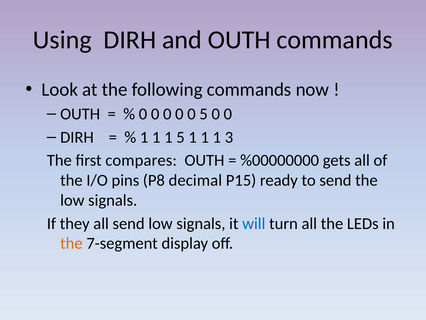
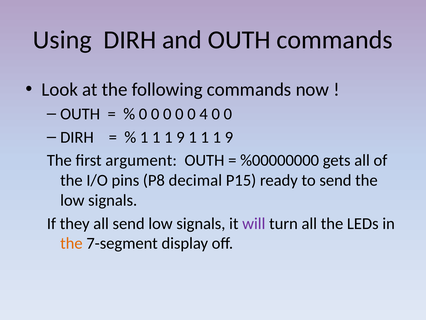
0 5: 5 -> 4 (204, 114)
5: 5 -> 9 (181, 137)
3: 3 -> 9 (229, 137)
compares: compares -> argument (141, 160)
will colour: blue -> purple (254, 223)
